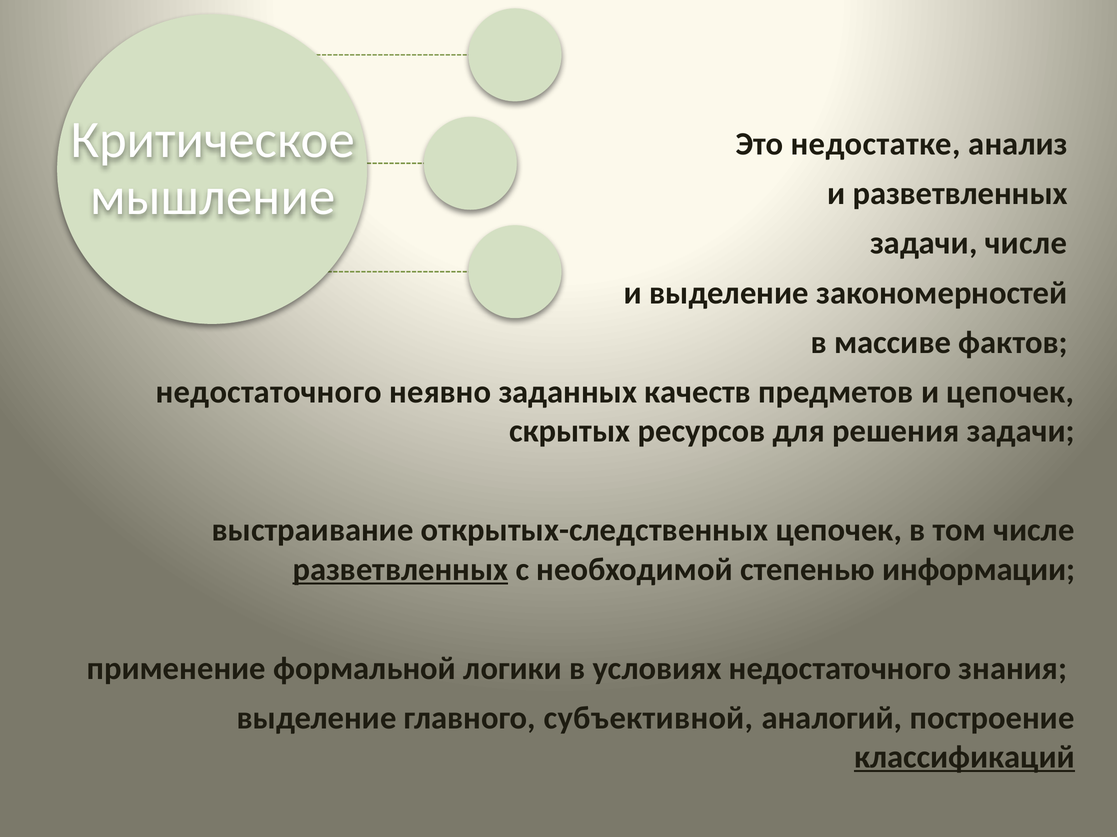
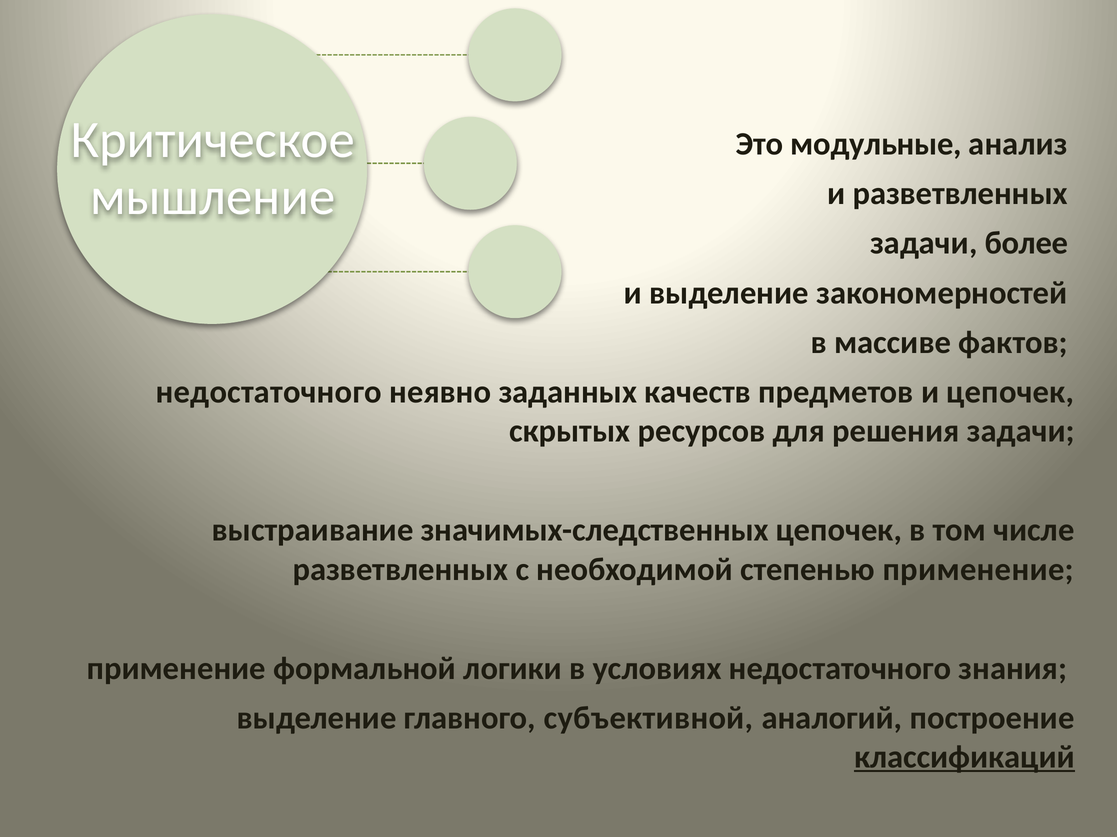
недостатке: недостатке -> модульные (876, 144)
задачи числе: числе -> более (1026, 243)
открытых-следственных: открытых-следственных -> значимых-следственных (595, 531)
разветвленных underline: present -> none (400, 570)
степенью информации: информации -> применение (978, 570)
